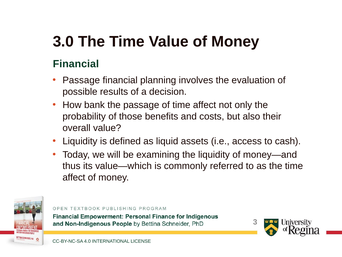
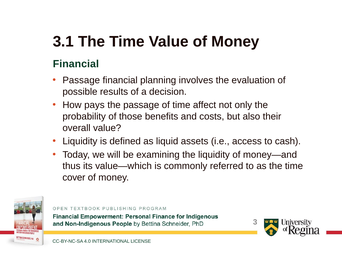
3.0: 3.0 -> 3.1 (63, 42)
bank: bank -> pays (94, 105)
affect: affect -> cover (74, 177)
